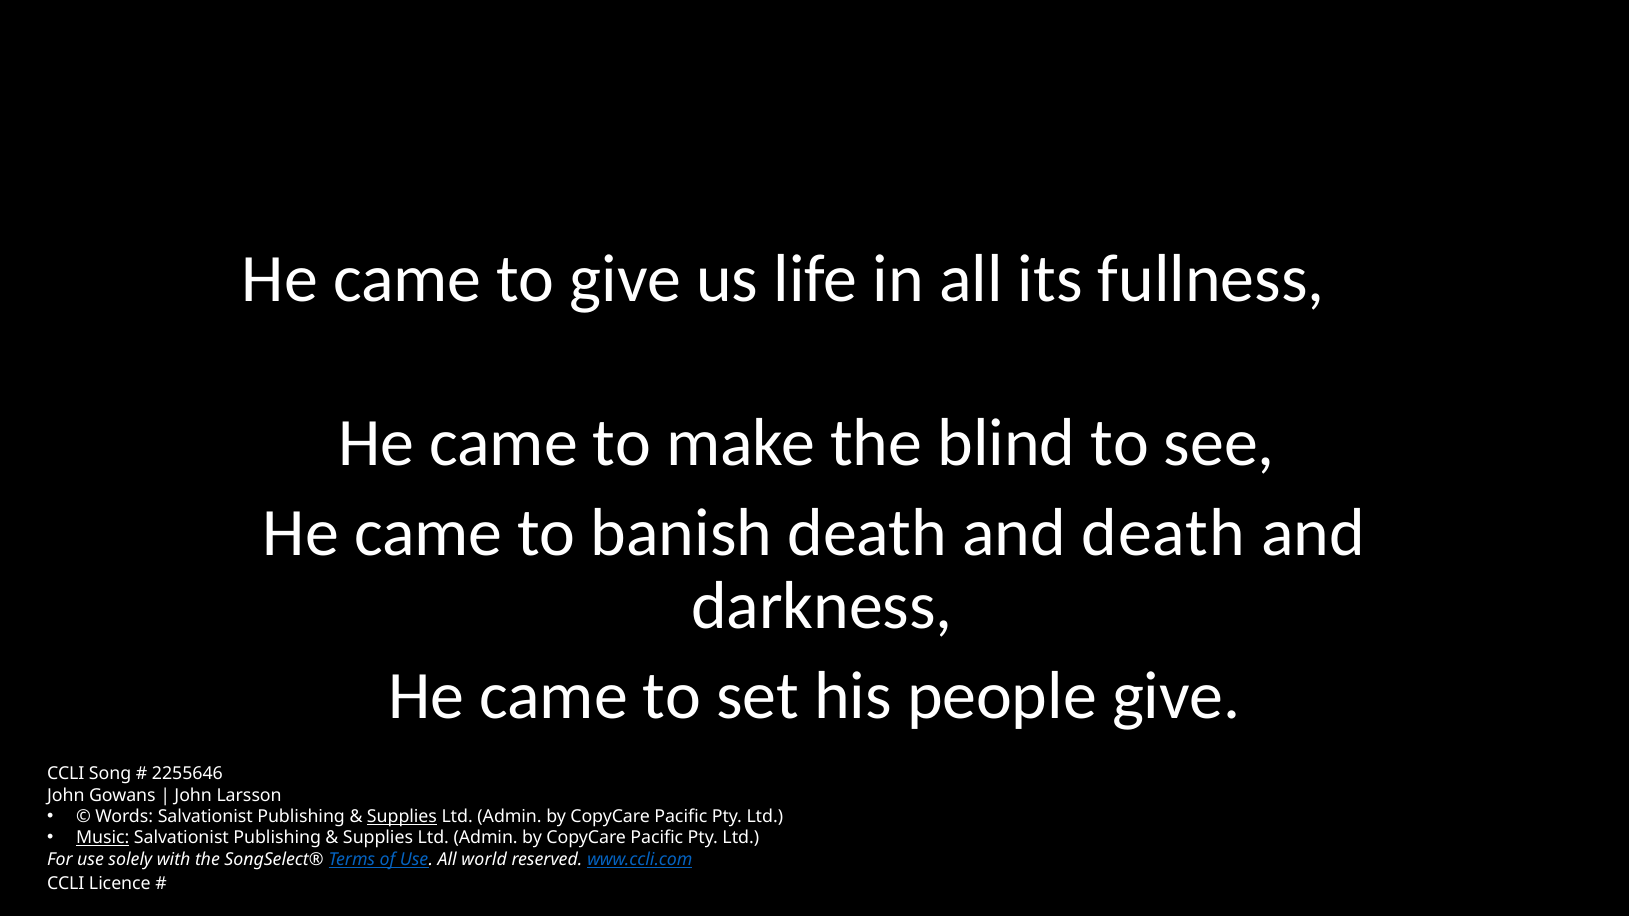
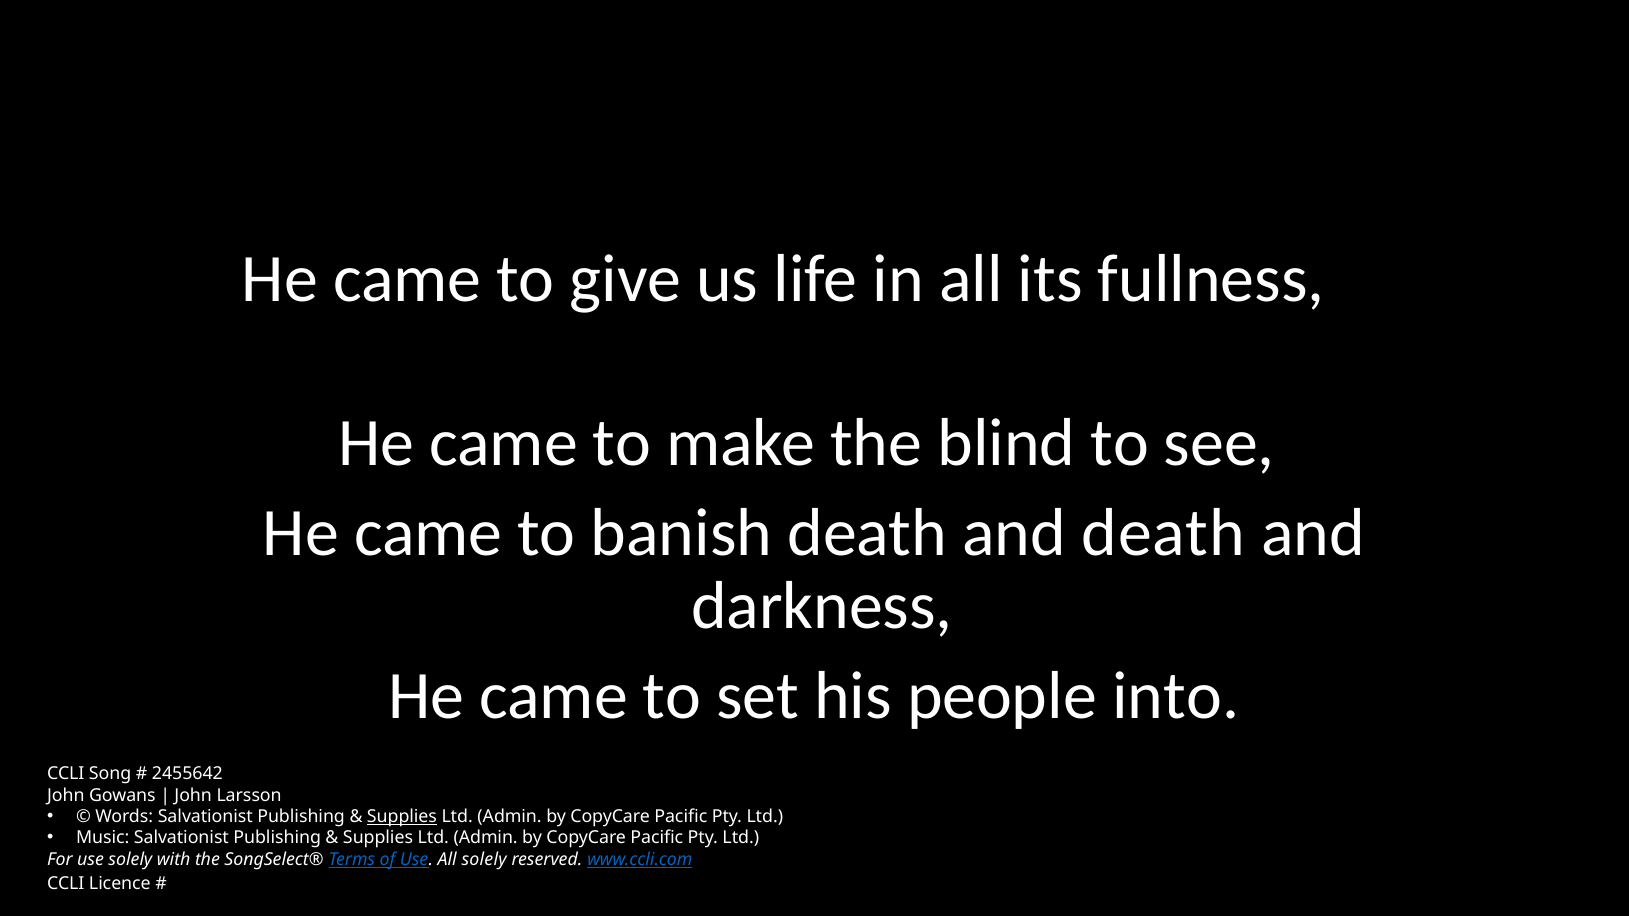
people give: give -> into (1176, 697)
2255646: 2255646 -> 2455642 (187, 774)
Music underline: present -> none (103, 838)
All world: world -> solely (484, 860)
